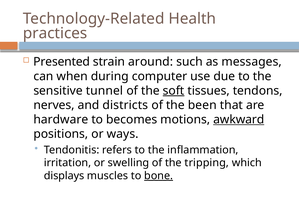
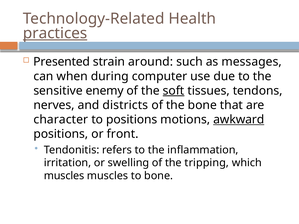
practices underline: none -> present (55, 33)
tunnel: tunnel -> enemy (105, 91)
the been: been -> bone (202, 105)
hardware: hardware -> character (61, 120)
to becomes: becomes -> positions (132, 120)
ways: ways -> front (123, 134)
displays: displays -> muscles (64, 176)
bone underline: present -> none (159, 176)
